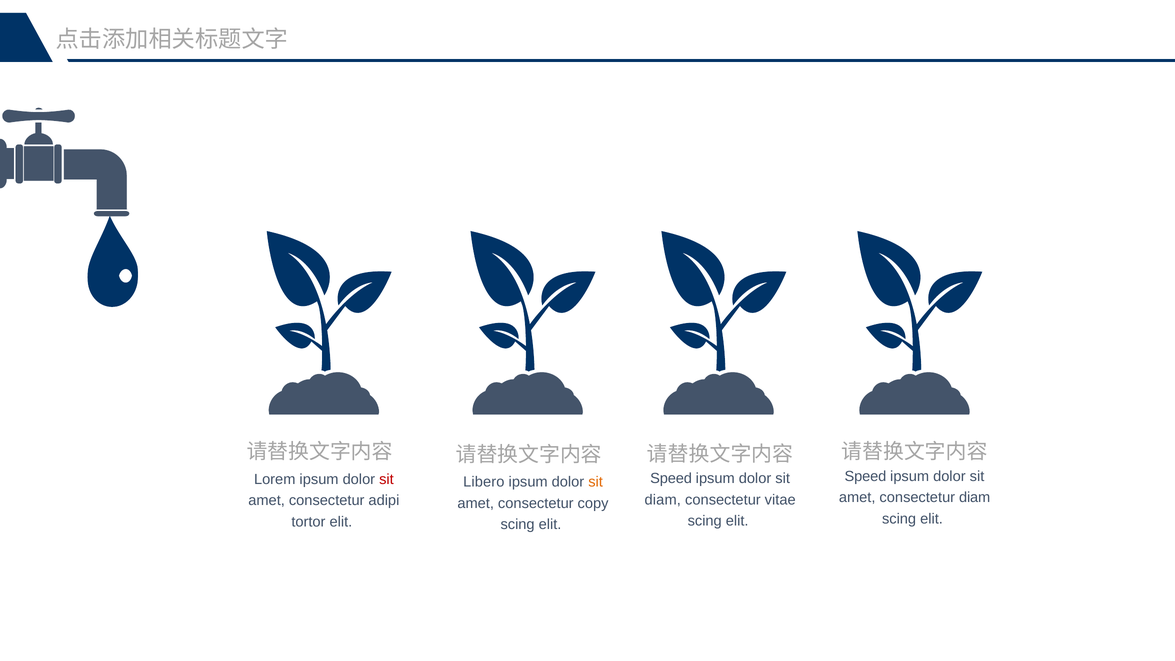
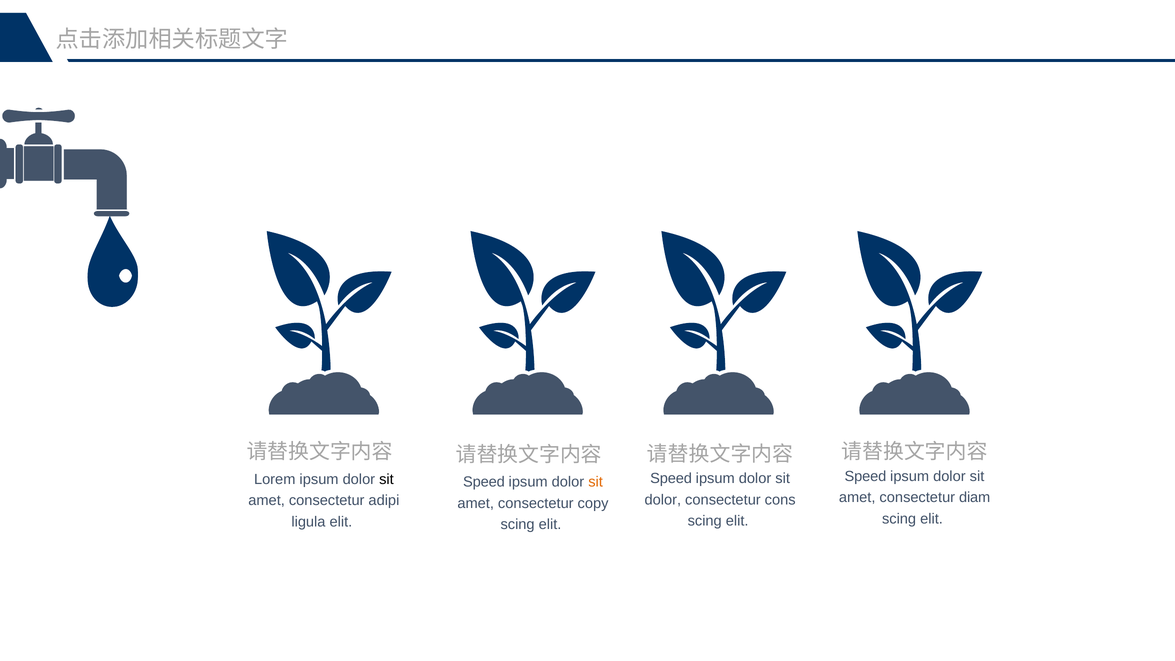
sit colour: red -> black (386, 479)
Libero: Libero -> Speed (484, 482)
diam: diam -> dolor (663, 500)
vitae: vitae -> cons (780, 500)
tortor: tortor -> ligula (308, 522)
